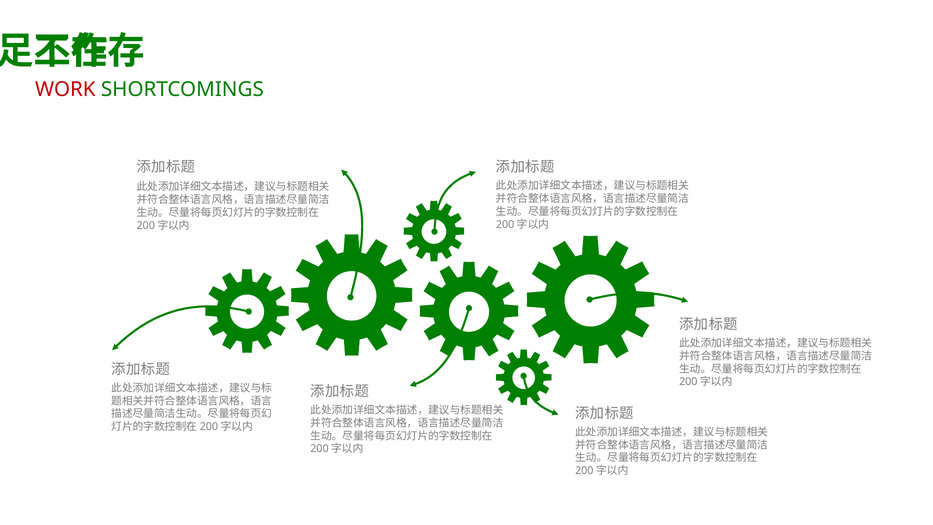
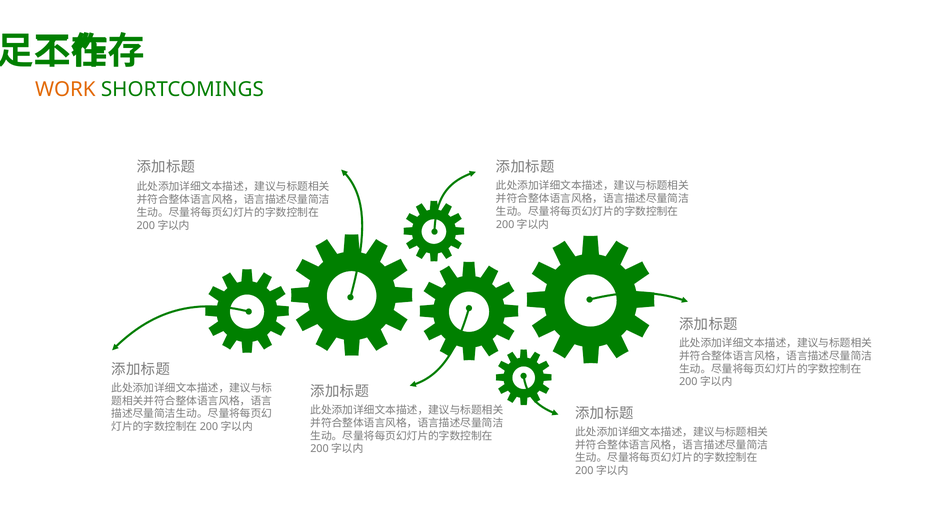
WORK colour: red -> orange (65, 90)
